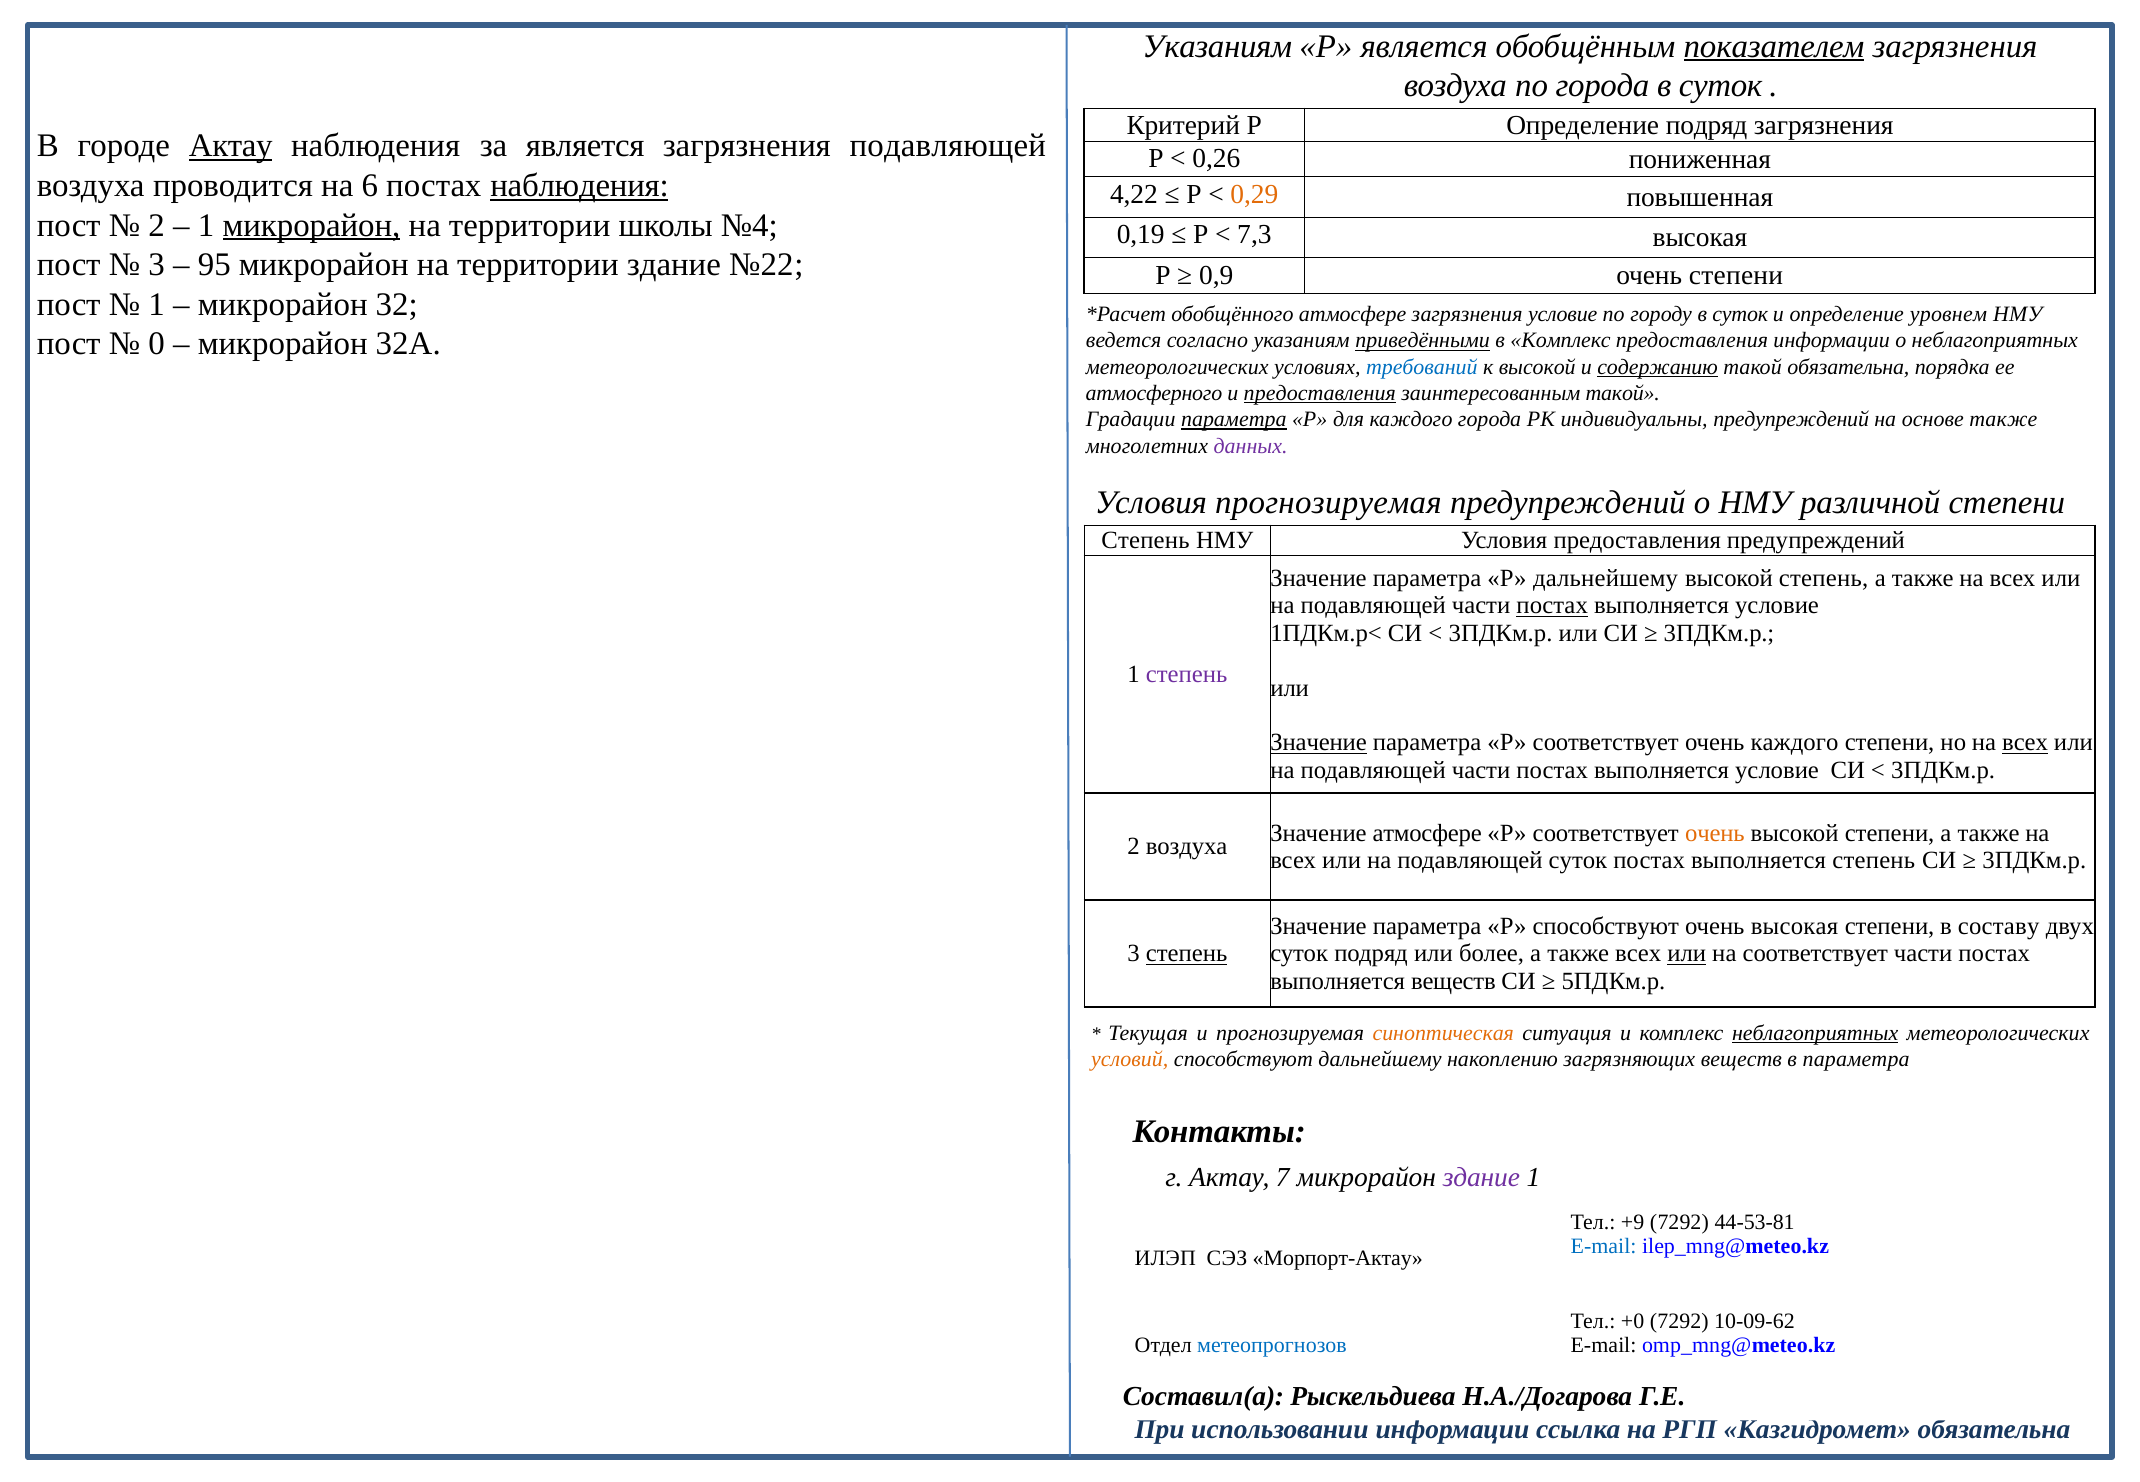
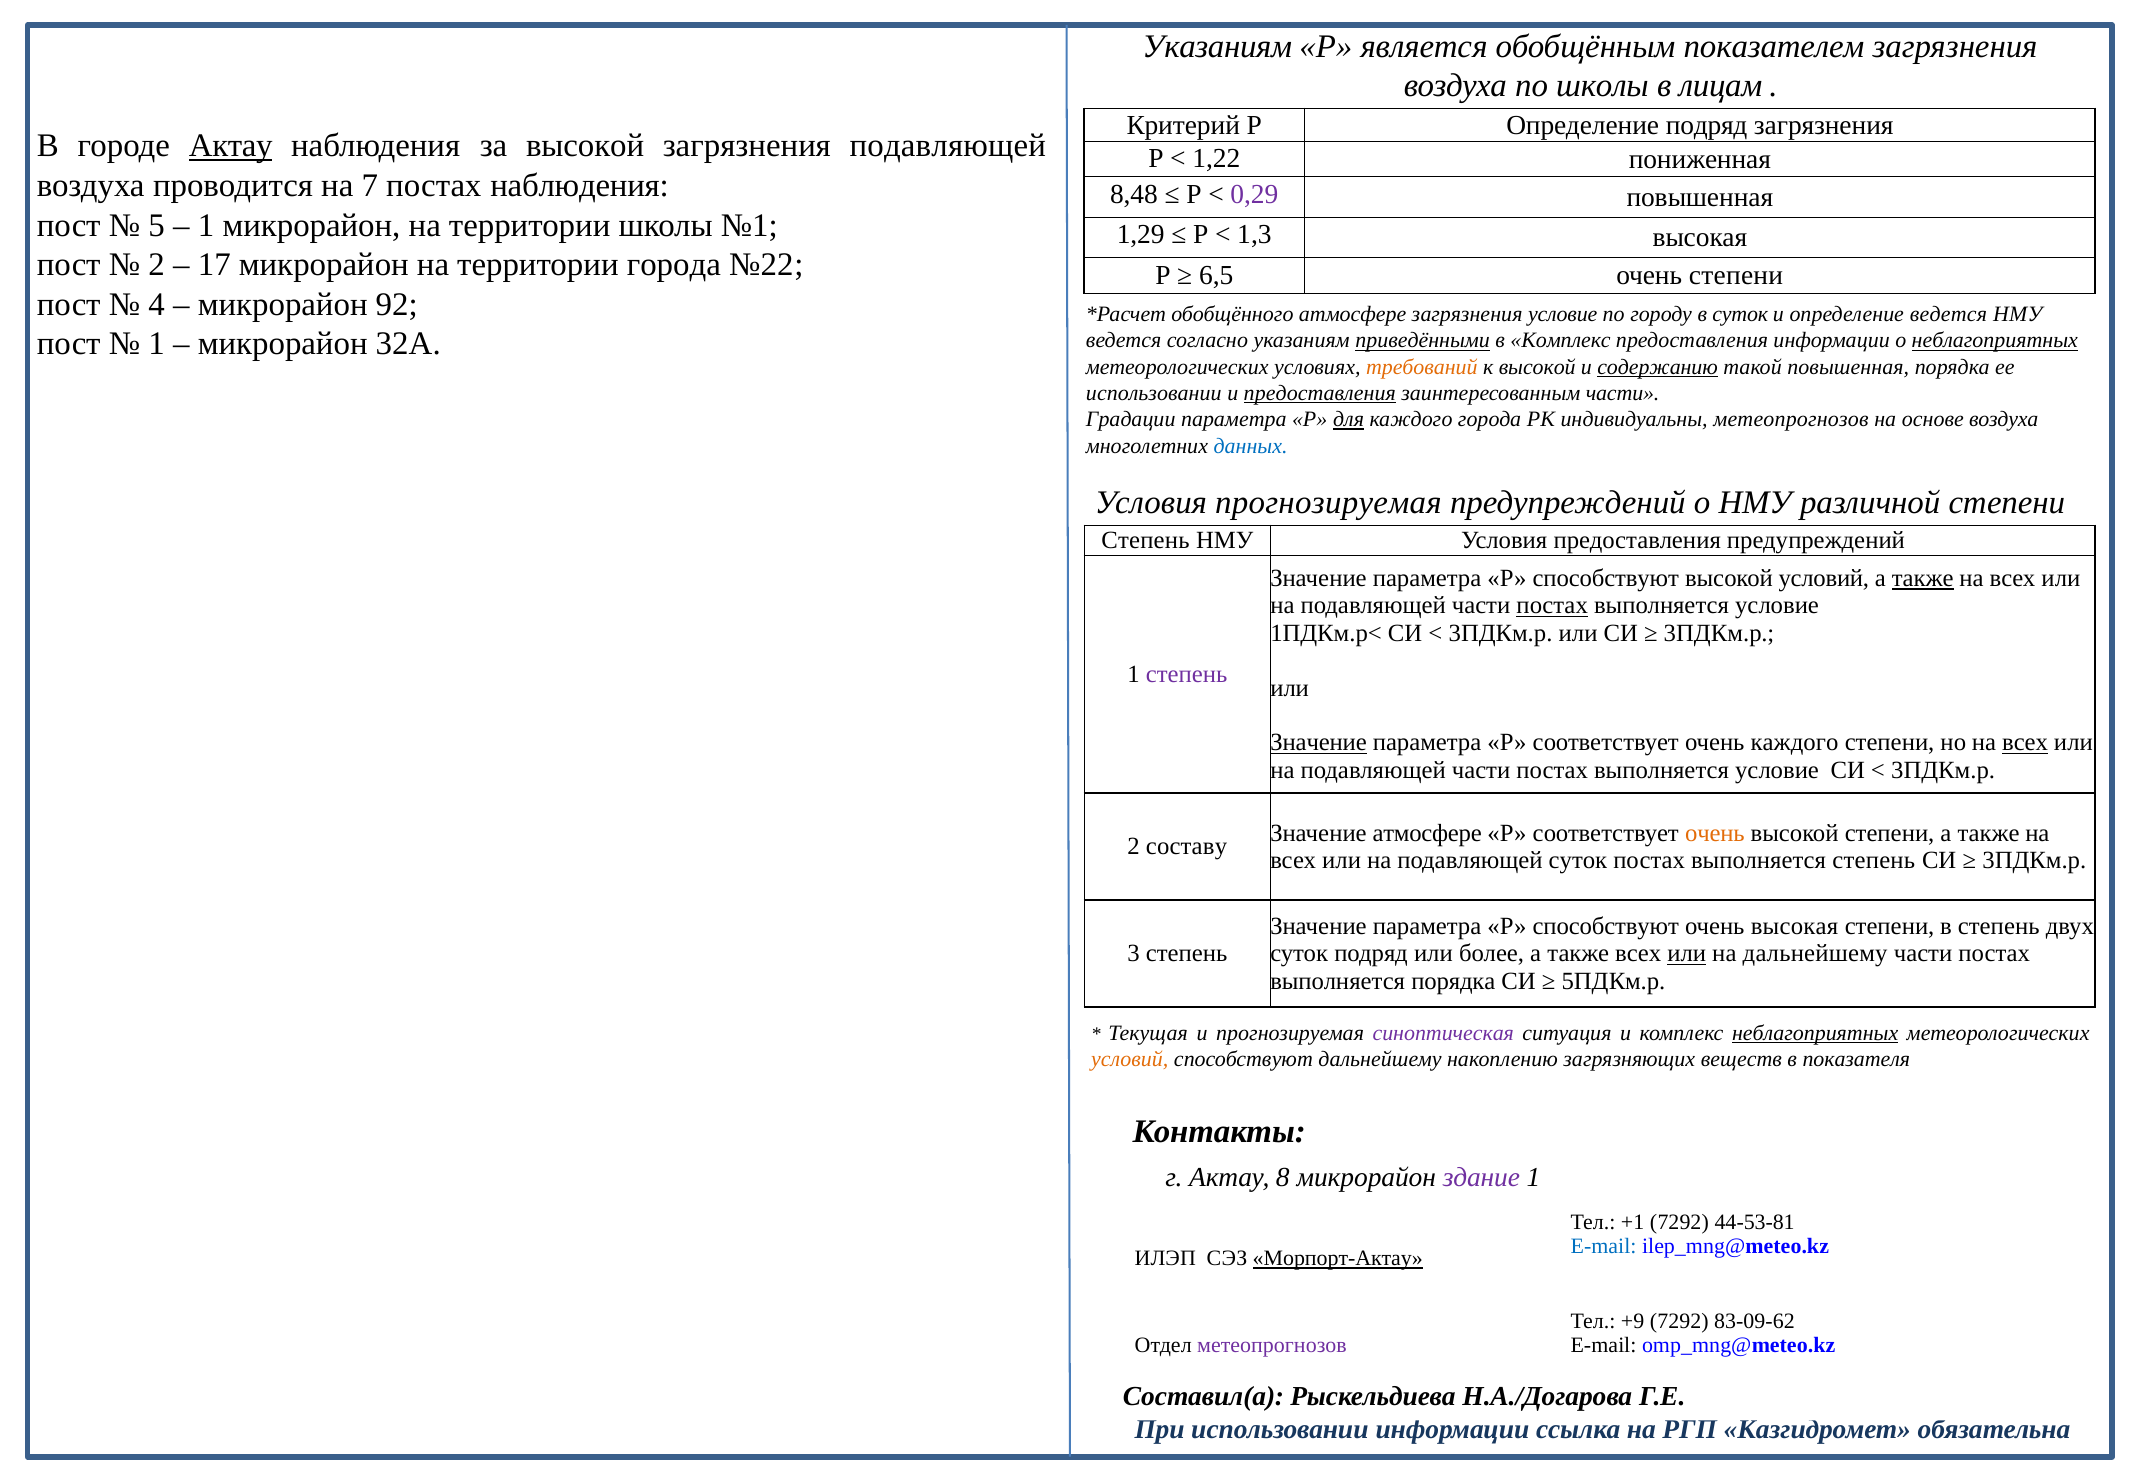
показателем underline: present -> none (1774, 46)
по города: города -> школы (1602, 86)
суток: суток -> лицам (1721, 86)
за является: является -> высокой (585, 146)
0,26: 0,26 -> 1,22 (1216, 159)
6: 6 -> 7 (370, 186)
наблюдения underline: present -> none (579, 186)
4,22: 4,22 -> 8,48 (1134, 194)
0,29 colour: orange -> purple (1254, 194)
2: 2 -> 5 (157, 225)
микрорайон underline: present -> none (311, 225)
№4: №4 -> №1 (749, 225)
0,19: 0,19 -> 1,29 (1141, 235)
7,3: 7,3 -> 1,3 (1254, 235)
3: 3 -> 2 (157, 265)
95: 95 -> 17 (214, 265)
территории здание: здание -> города (674, 265)
0,9: 0,9 -> 6,5 (1216, 275)
1: 1 -> 4 (157, 304)
32: 32 -> 92 (397, 304)
определение уровнем: уровнем -> ведется (1948, 314)
0: 0 -> 1 (157, 344)
неблагоприятных underline: none -> present (1995, 341)
требований colour: blue -> orange (1422, 367)
такой обязательна: обязательна -> повышенная (1848, 367)
атмосферного: атмосферного -> использовании (1154, 393)
заинтересованным такой: такой -> части (1623, 393)
параметра underline: present -> none (1234, 419)
для underline: none -> present (1349, 419)
индивидуальны предупреждений: предупреждений -> метеопрогнозов (1791, 419)
основе также: также -> воздуха (2004, 419)
данных colour: purple -> blue (1251, 446)
дальнейшему: дальнейшему -> способствуют (1606, 578)
высокой степень: степень -> условий (1824, 578)
также underline: none -> present (1923, 578)
2 воздуха: воздуха -> составу (1186, 846)
в составу: составу -> степень (1999, 926)
степень underline: present -> none (1187, 953)
на соответствует: соответствует -> дальнейшему (1815, 953)
выполняется веществ: веществ -> порядка (1453, 981)
синоптическая colour: orange -> purple (1443, 1033)
в параметра: параметра -> показателя (1856, 1059)
7: 7 -> 8 (1283, 1177)
+9: +9 -> +1 (1633, 1222)
Морпорт-Актау underline: none -> present (1338, 1258)
+0: +0 -> +9 (1633, 1320)
10-09-62: 10-09-62 -> 83-09-62 (1754, 1320)
метеопрогнозов colour: blue -> purple (1272, 1345)
